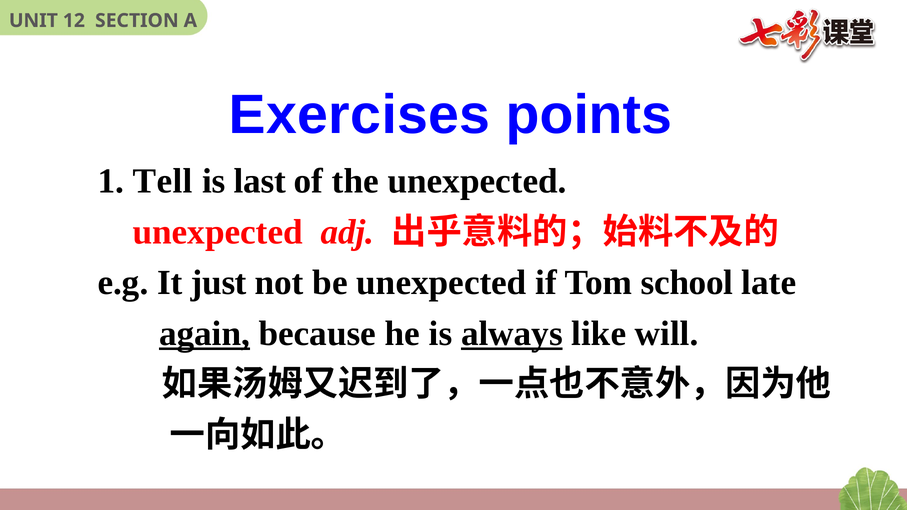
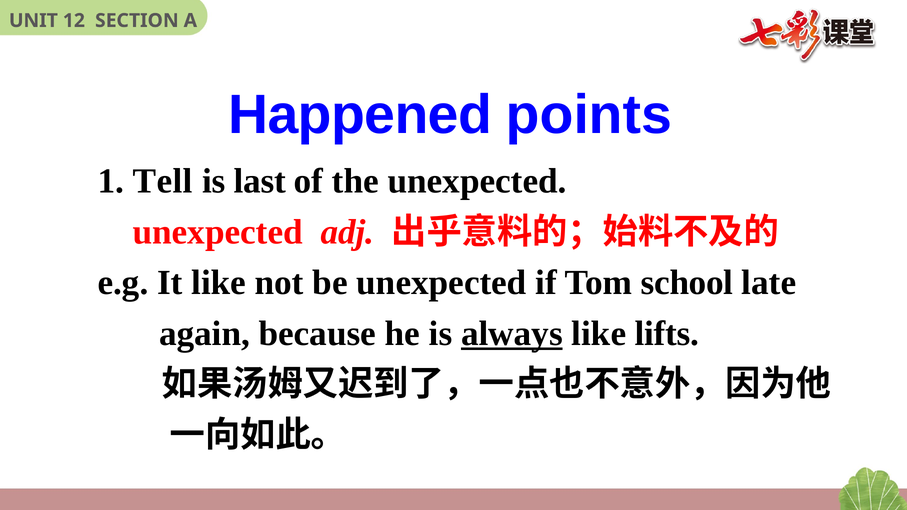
Exercises: Exercises -> Happened (360, 115)
It just: just -> like (219, 283)
again underline: present -> none (205, 334)
will: will -> lifts (667, 334)
